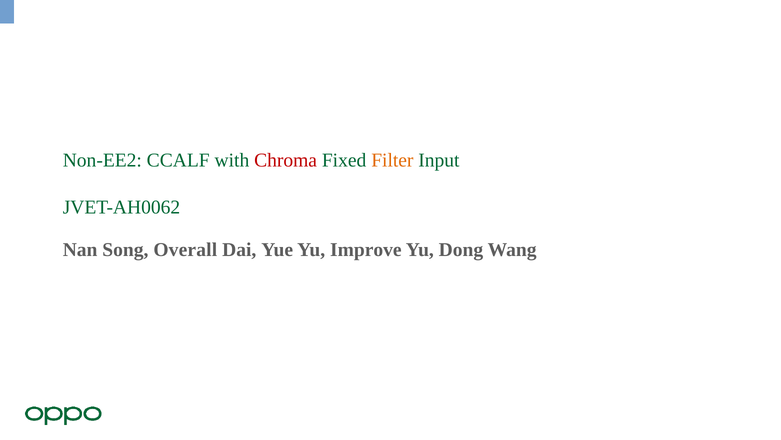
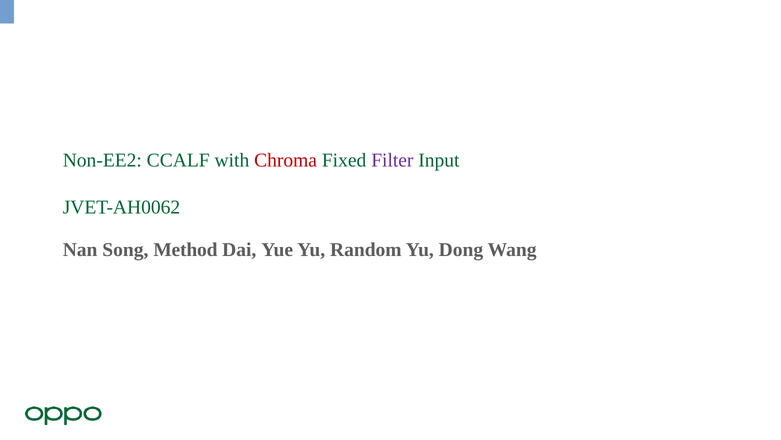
Filter colour: orange -> purple (392, 160)
Overall: Overall -> Method (185, 249)
Improve: Improve -> Random (366, 249)
